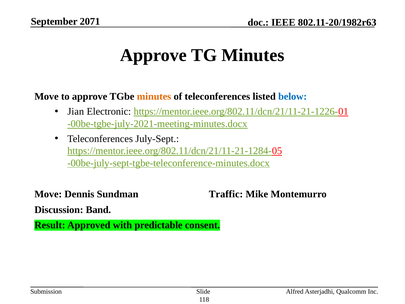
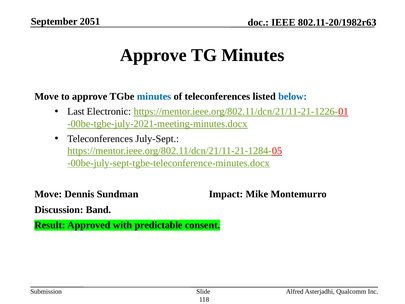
2071: 2071 -> 2051 (90, 21)
minutes colour: orange -> blue (154, 97)
Jian: Jian -> Last (76, 112)
Traffic: Traffic -> Impact (226, 194)
